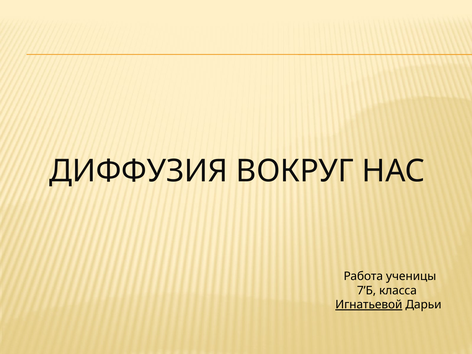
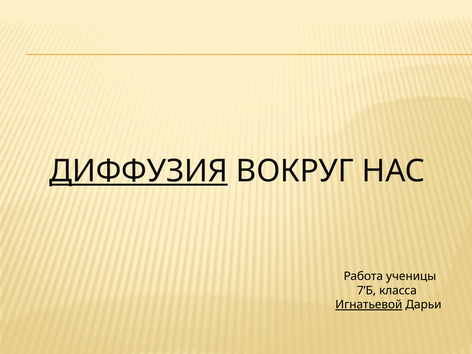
ДИФФУЗИЯ underline: none -> present (139, 171)
